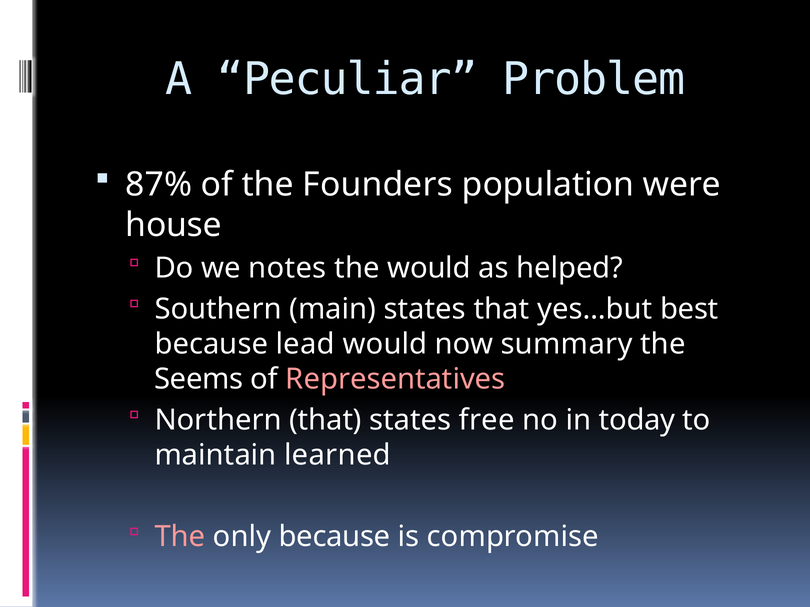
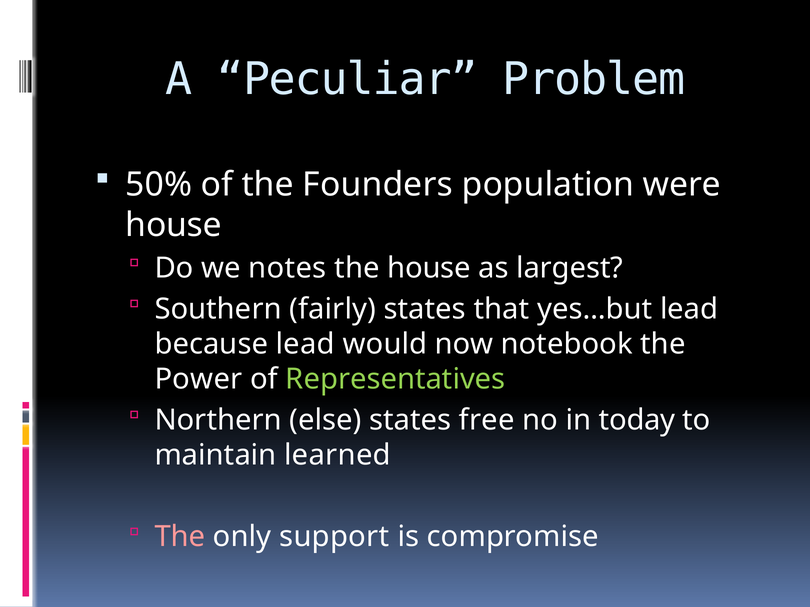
87%: 87% -> 50% (159, 185)
the would: would -> house (429, 268)
helped: helped -> largest (570, 268)
main: main -> fairly (333, 309)
yes…but best: best -> lead (689, 309)
summary: summary -> notebook (567, 344)
Seems: Seems -> Power (198, 379)
Representatives colour: pink -> light green (395, 379)
Northern that: that -> else (325, 420)
only because: because -> support (334, 537)
